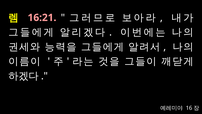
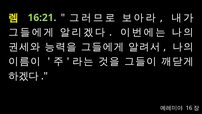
16:21 colour: pink -> light green (42, 18)
